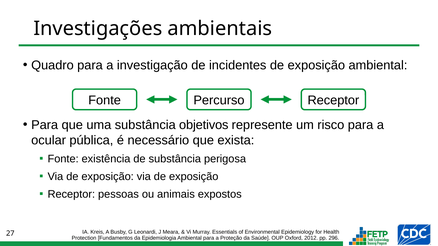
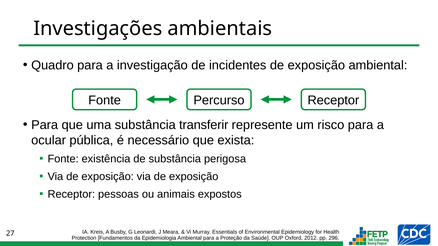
objetivos: objetivos -> transferir (204, 125)
